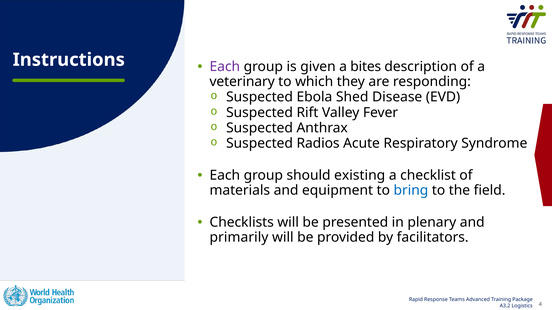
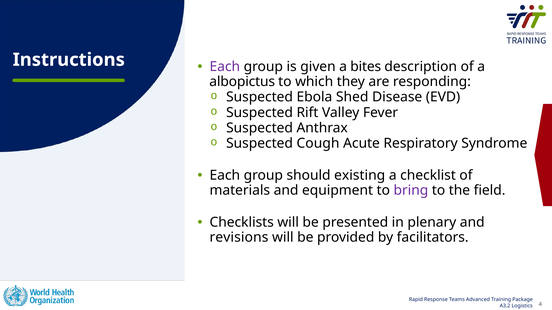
veterinary: veterinary -> albopictus (242, 82)
Radios: Radios -> Cough (318, 144)
bring colour: blue -> purple (411, 191)
primarily: primarily -> revisions (239, 238)
